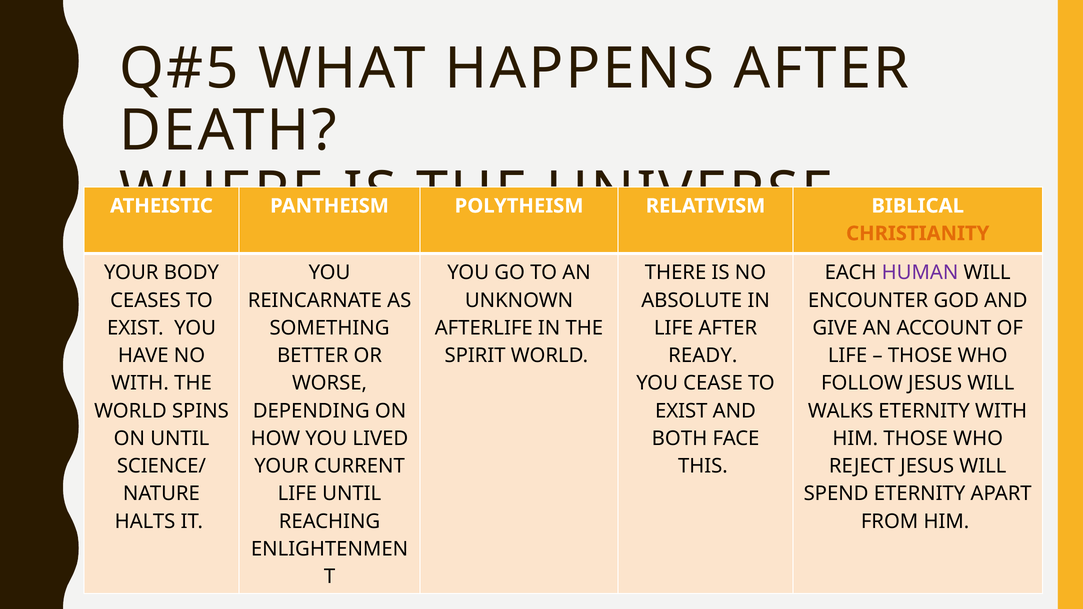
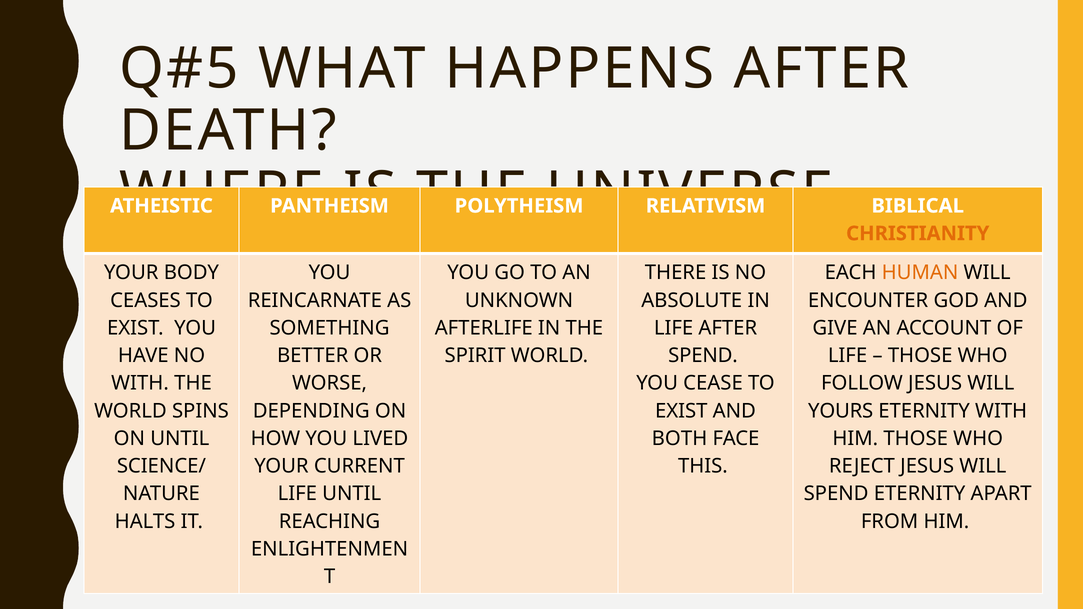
HUMAN colour: purple -> orange (920, 273)
READY: READY -> SPEND (703, 356)
WALKS: WALKS -> YOURS (841, 411)
